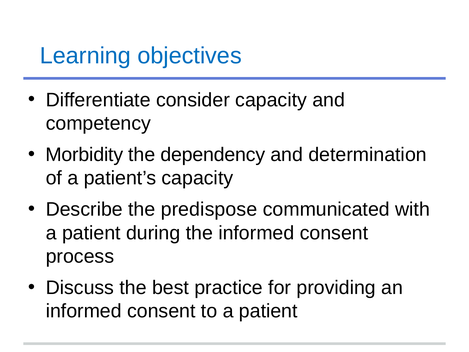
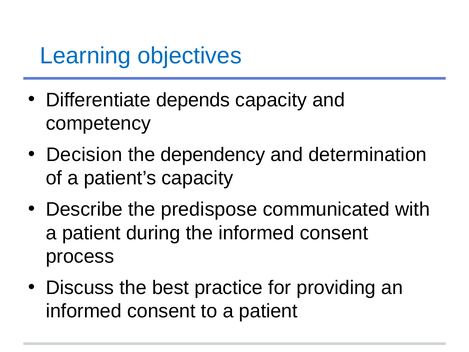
consider: consider -> depends (193, 100)
Morbidity: Morbidity -> Decision (84, 155)
